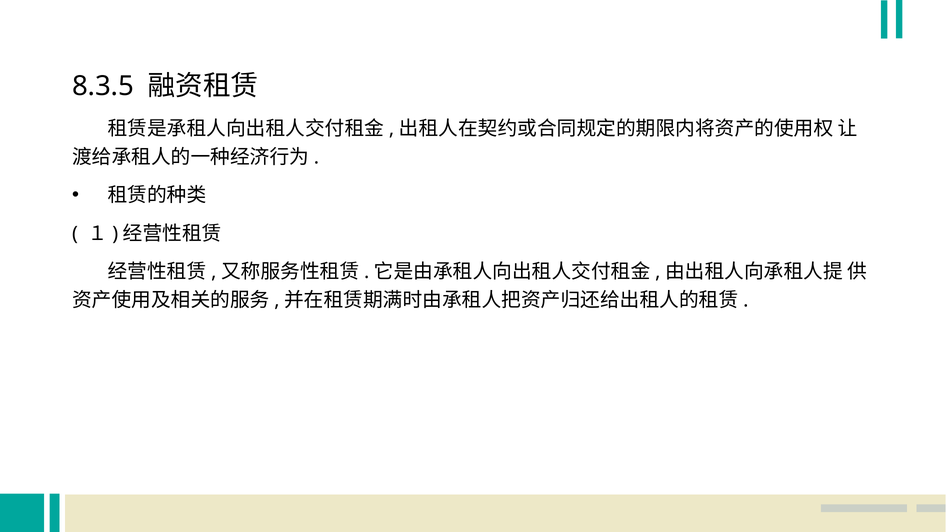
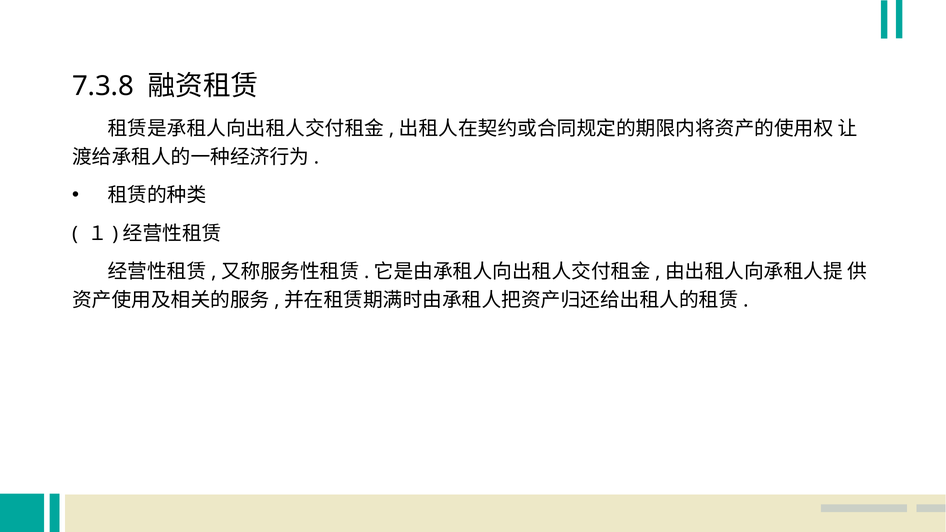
8.3.5: 8.3.5 -> 7.3.8 (103, 86)
